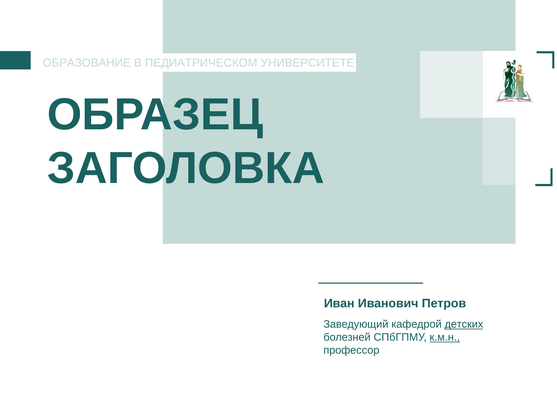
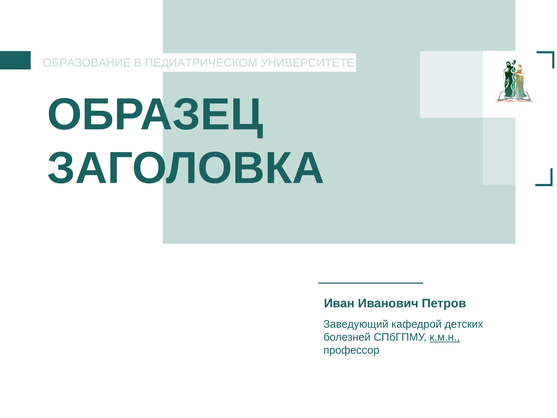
детских underline: present -> none (464, 324)
